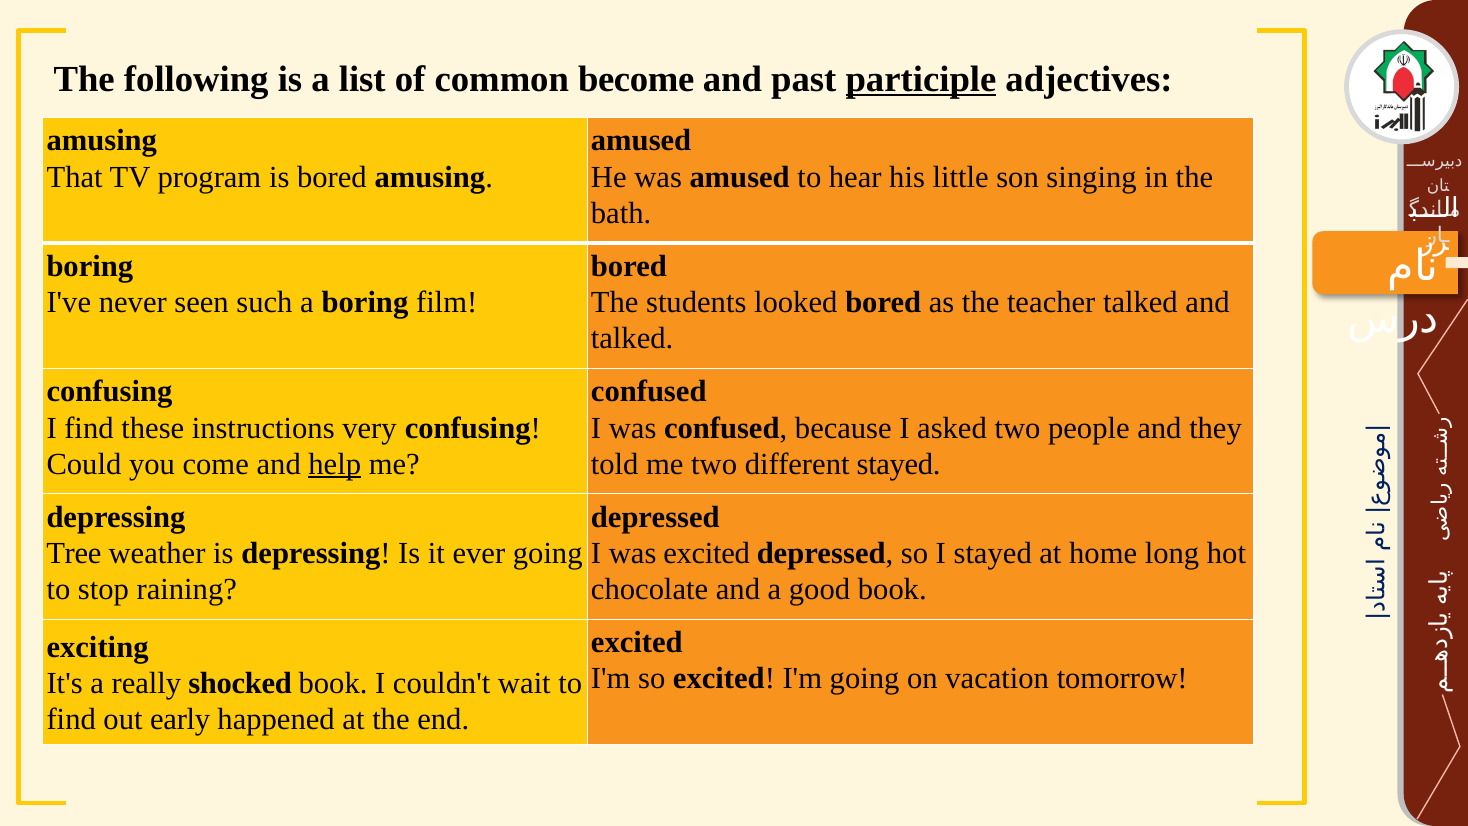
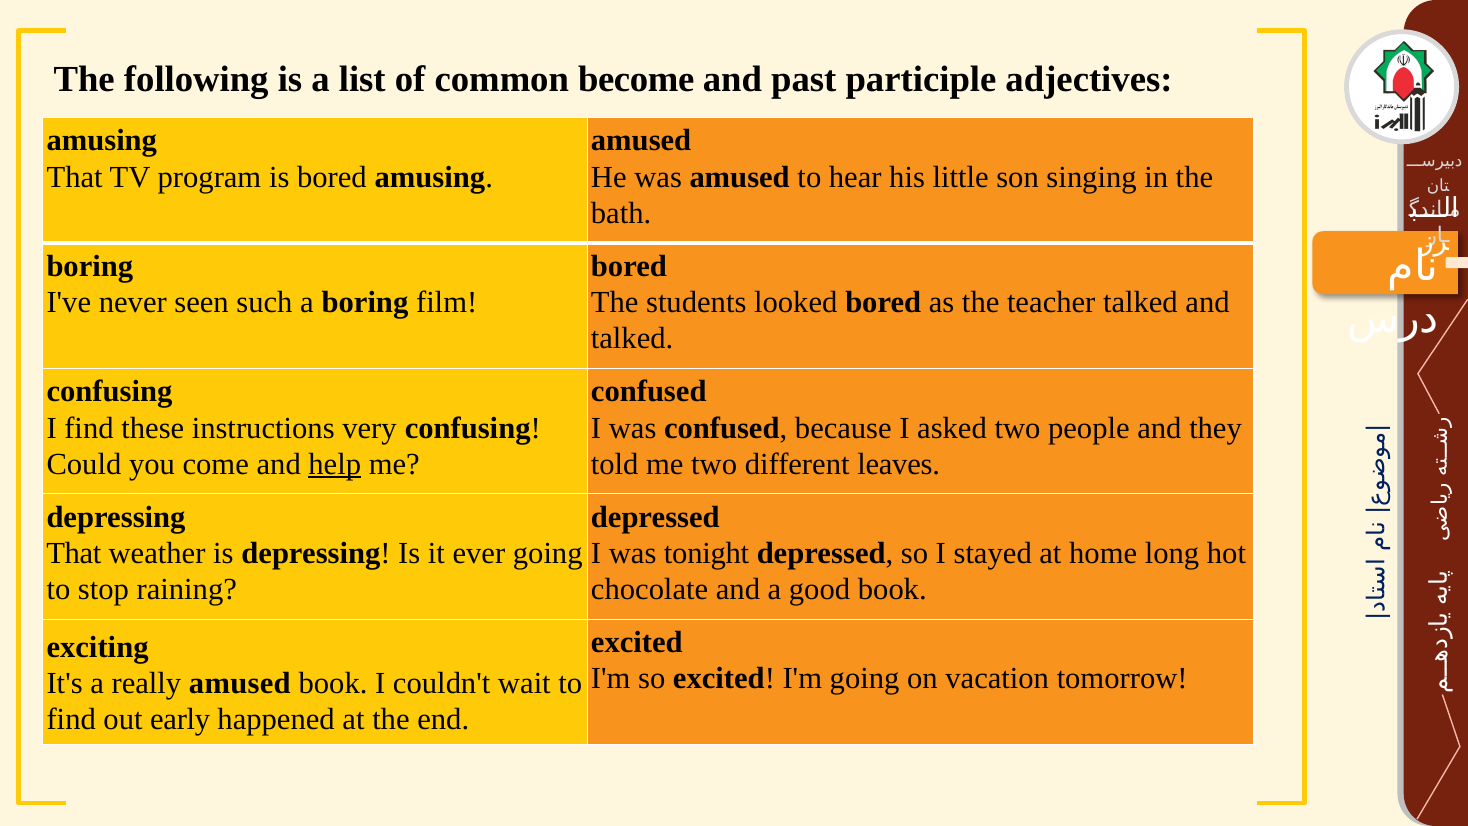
participle underline: present -> none (921, 79)
different stayed: stayed -> leaves (899, 464)
Tree: Tree -> That (74, 553)
was excited: excited -> tonight (707, 553)
really shocked: shocked -> amused (240, 683)
